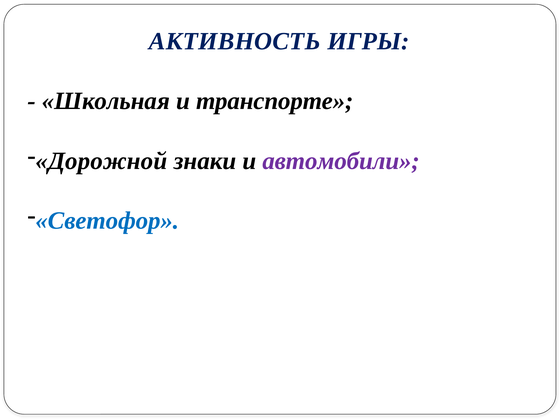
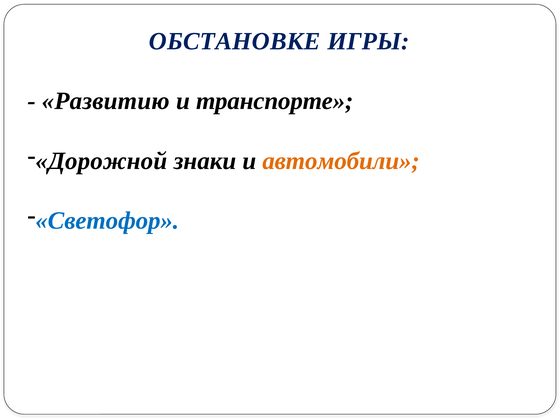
АКТИВНОСТЬ: АКТИВНОСТЬ -> ОБСТАНОВКЕ (235, 41)
Школьная: Школьная -> Развитию (106, 101)
автомобили colour: purple -> orange (341, 161)
